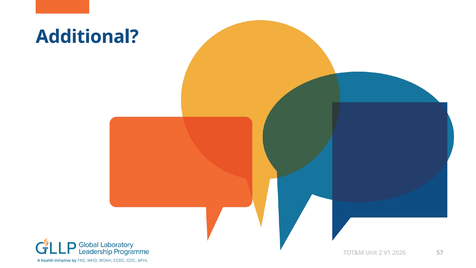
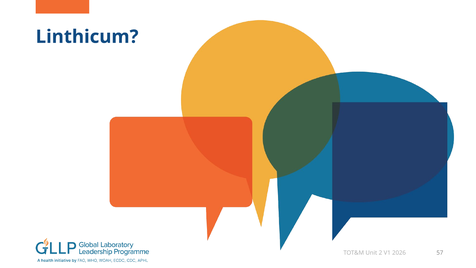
Additional: Additional -> Linthicum (87, 37)
